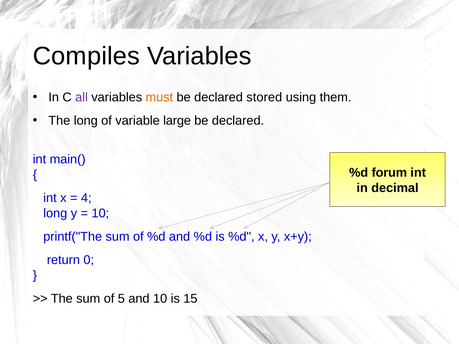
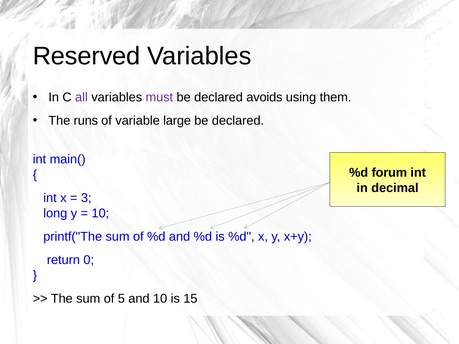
Compiles: Compiles -> Reserved (87, 56)
must colour: orange -> purple (159, 97)
stored: stored -> avoids (264, 97)
The long: long -> runs (86, 121)
4: 4 -> 3 (86, 198)
